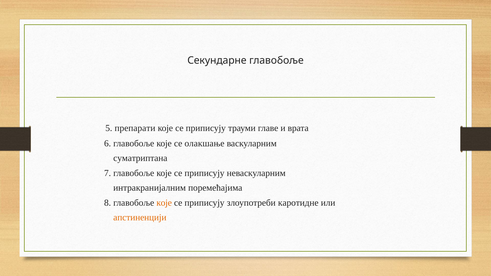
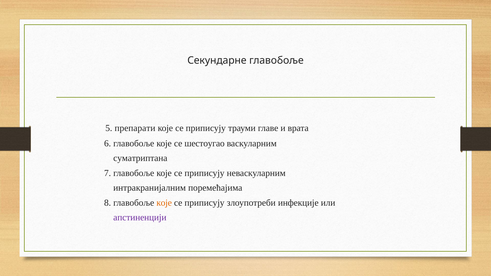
олакшање: олакшање -> шестоугао (205, 143)
каротидне: каротидне -> инфекције (298, 203)
апстиненцији colour: orange -> purple (140, 218)
